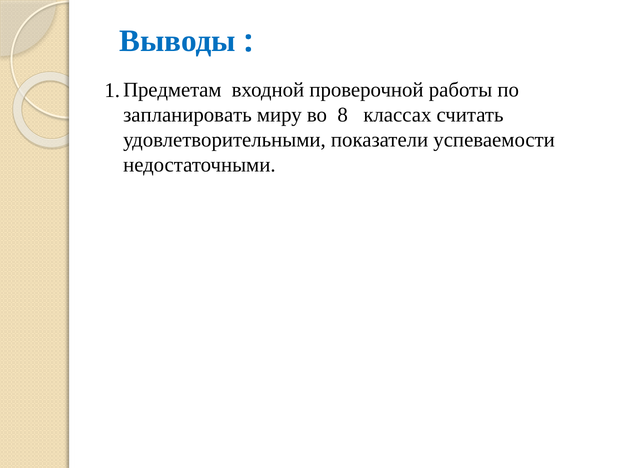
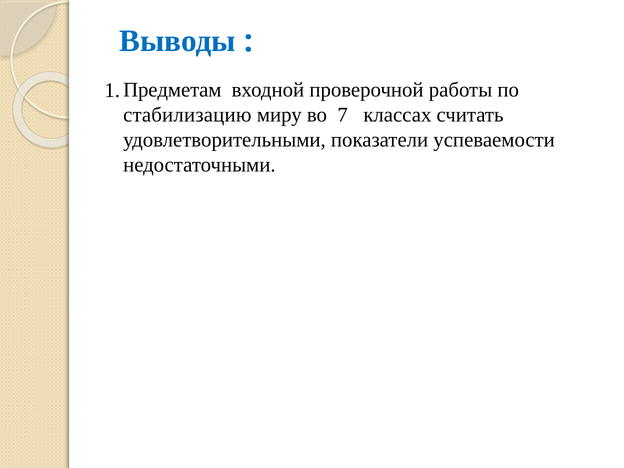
запланировать: запланировать -> стабилизацию (187, 115)
8: 8 -> 7 (343, 115)
